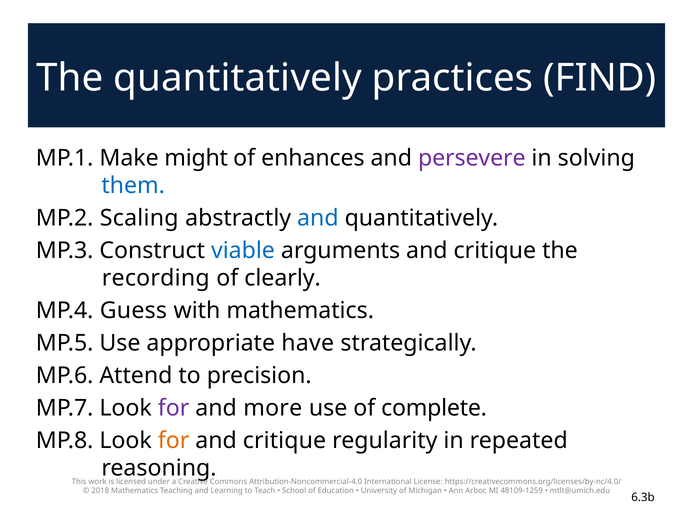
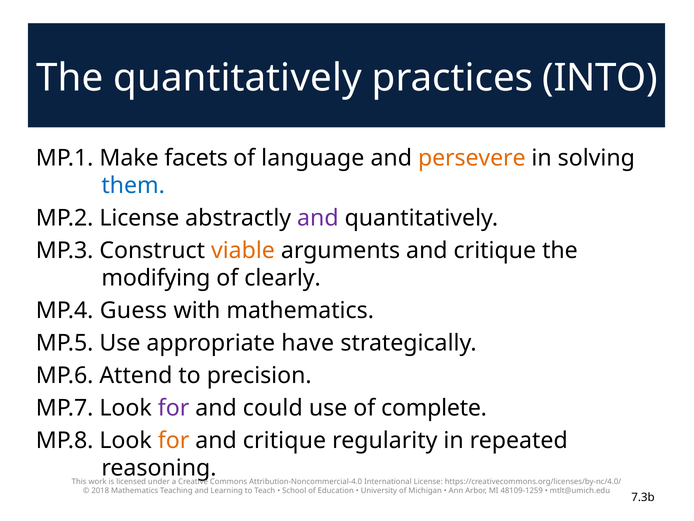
FIND: FIND -> INTO (600, 78)
might: might -> facets (196, 158)
enhances: enhances -> language (313, 158)
persevere colour: purple -> orange (472, 158)
MP.2 Scaling: Scaling -> License (139, 218)
and colour: blue -> purple (318, 218)
viable colour: blue -> orange (243, 250)
recording: recording -> modifying (156, 278)
more: more -> could (273, 408)
6.3b: 6.3b -> 7.3b (643, 497)
